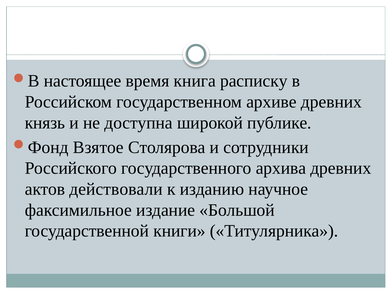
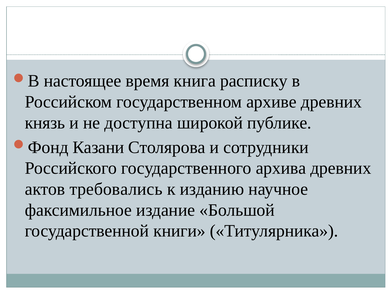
Взятое: Взятое -> Казани (98, 147)
действовали: действовали -> требовались (116, 189)
